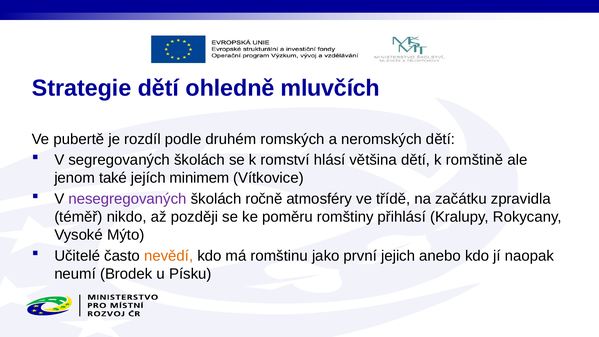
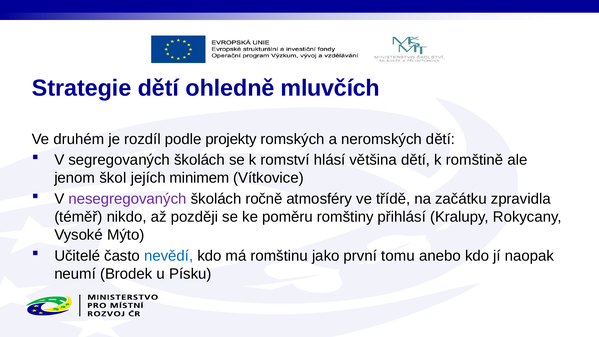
pubertě: pubertě -> druhém (79, 139)
druhém: druhém -> projekty (231, 139)
také: také -> škol (113, 178)
nevědí colour: orange -> blue (169, 256)
jejich: jejich -> tomu (398, 256)
